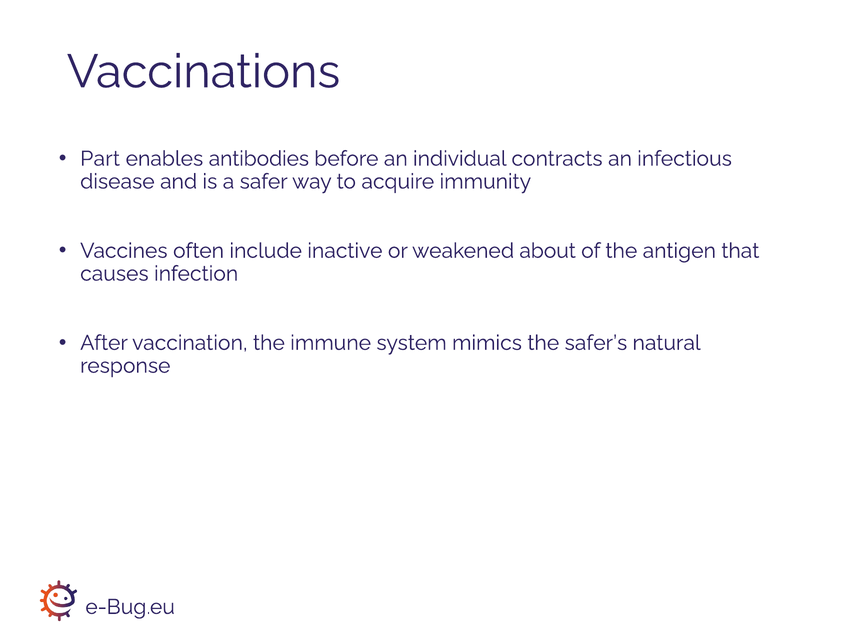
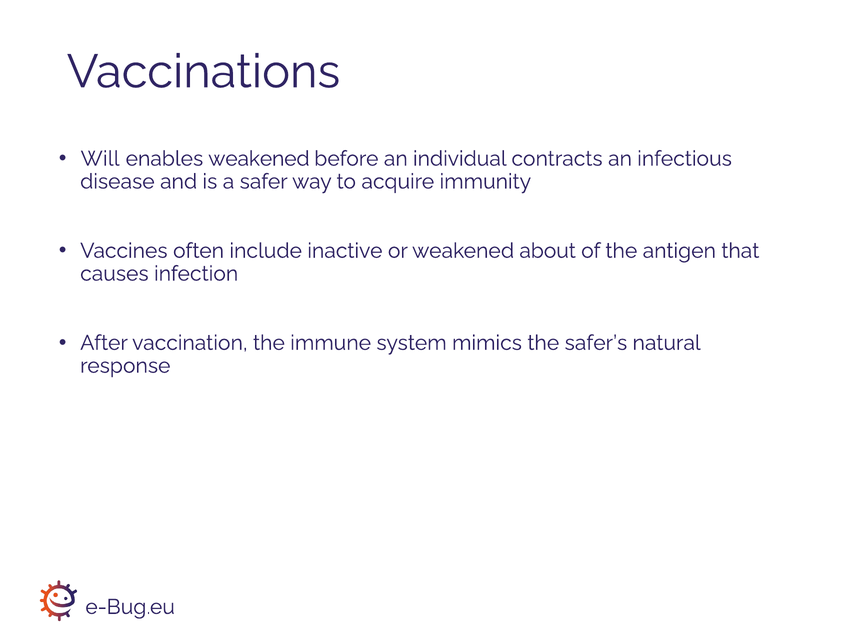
Part: Part -> Will (100, 159)
enables antibodies: antibodies -> weakened (259, 159)
